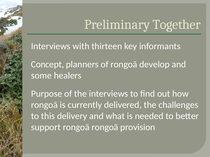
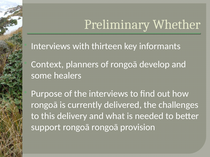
Together: Together -> Whether (177, 25)
Concept: Concept -> Context (47, 65)
